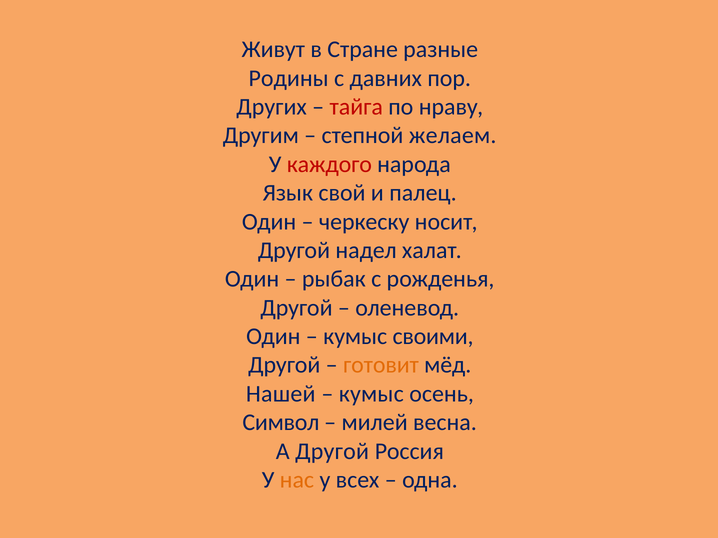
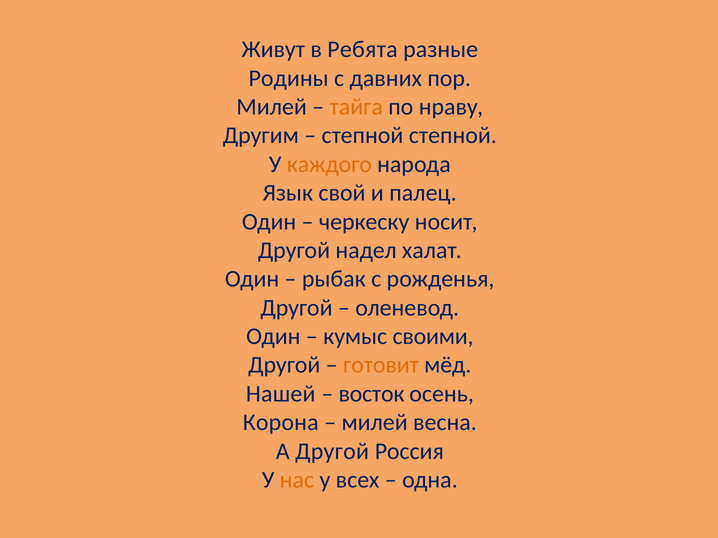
Стране: Стране -> Ребята (362, 50)
Других: Других -> Милей (272, 107)
тайга colour: red -> orange (356, 107)
степной желаем: желаем -> степной (453, 136)
каждого colour: red -> orange (329, 164)
кумыс: кумыс -> восток (371, 394)
Символ: Символ -> Корона (281, 423)
